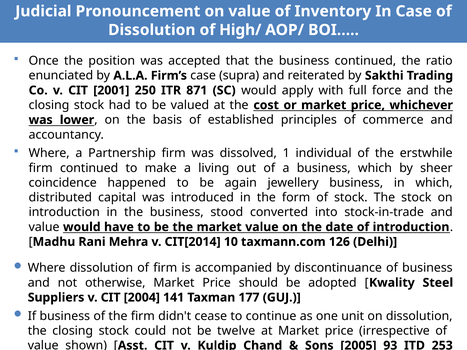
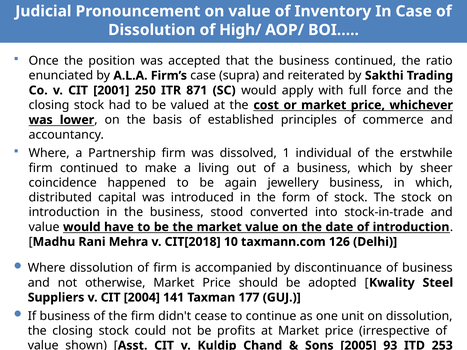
CIT[2014: CIT[2014 -> CIT[2018 (193, 242)
twelve: twelve -> profits (236, 331)
